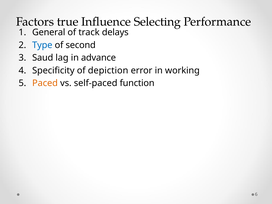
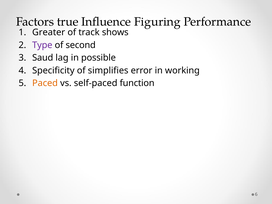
Selecting: Selecting -> Figuring (157, 22)
General: General -> Greater (49, 32)
delays: delays -> shows (115, 32)
Type colour: blue -> purple (42, 45)
advance: advance -> possible (98, 58)
depiction: depiction -> simplifies (108, 70)
